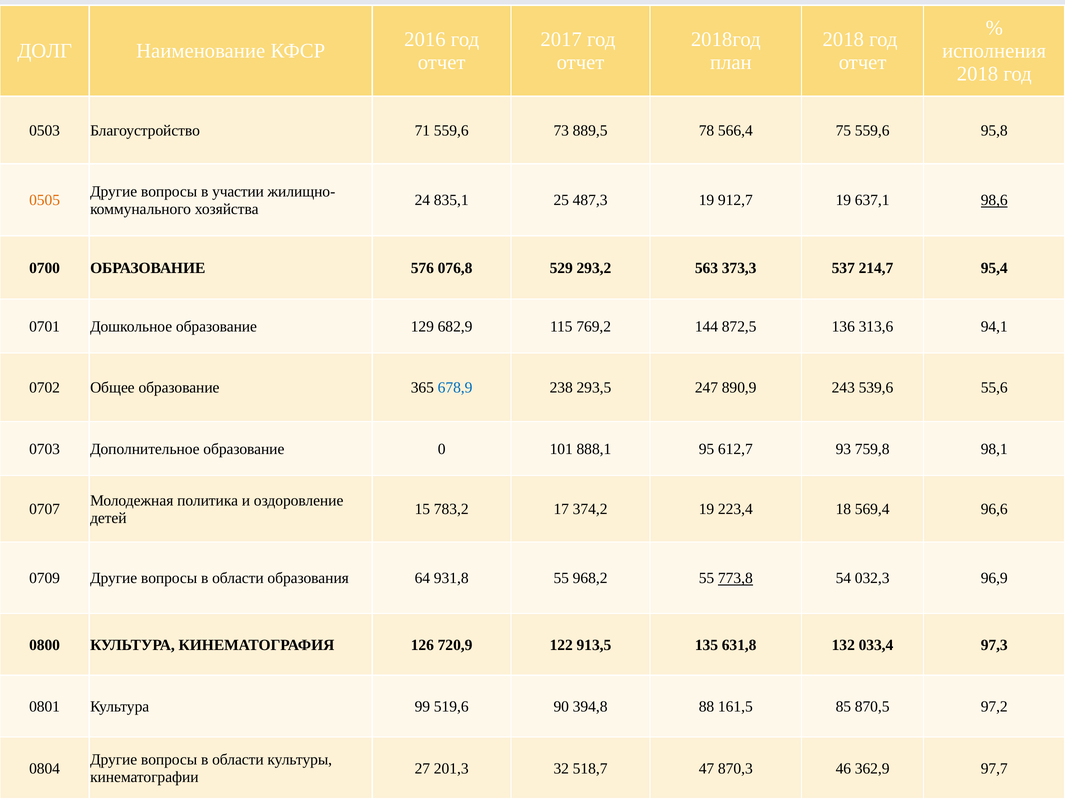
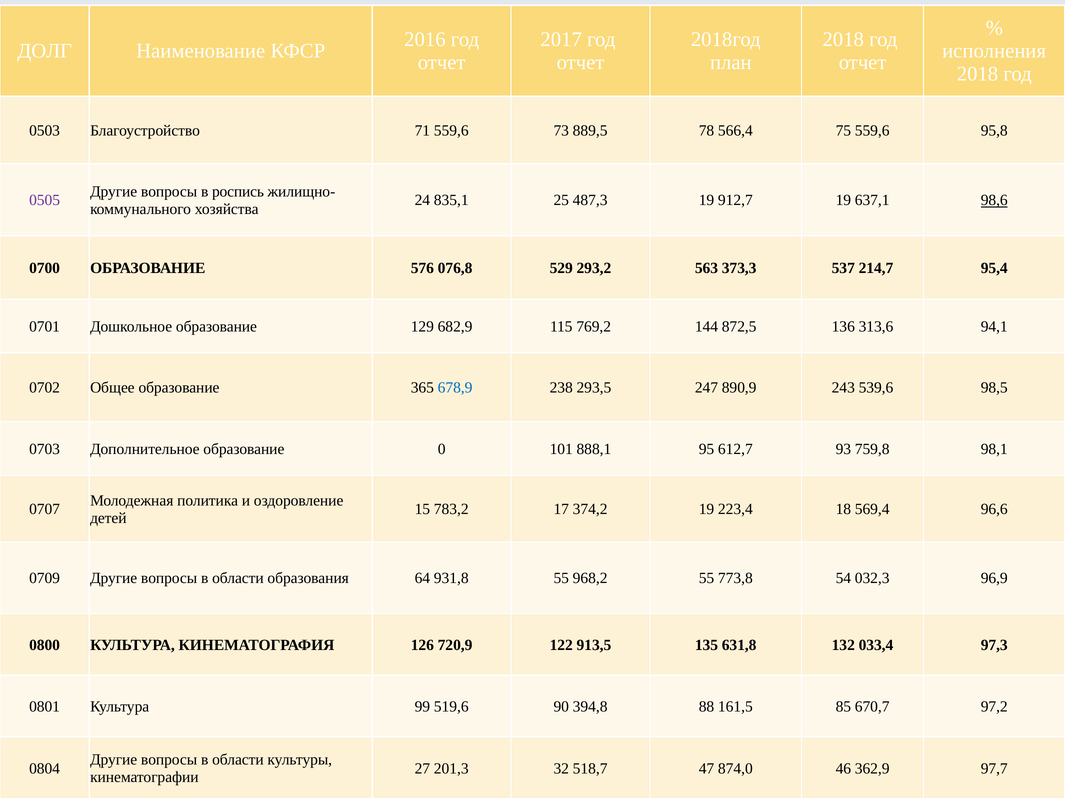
участии: участии -> роспись (238, 192)
0505 colour: orange -> purple (45, 200)
55,6: 55,6 -> 98,5 (994, 388)
773,8 underline: present -> none (735, 578)
870,5: 870,5 -> 670,7 (872, 706)
870,3: 870,3 -> 874,0 (735, 768)
